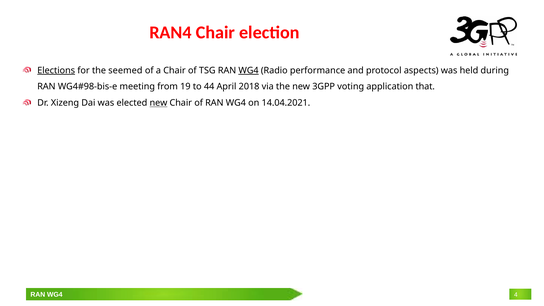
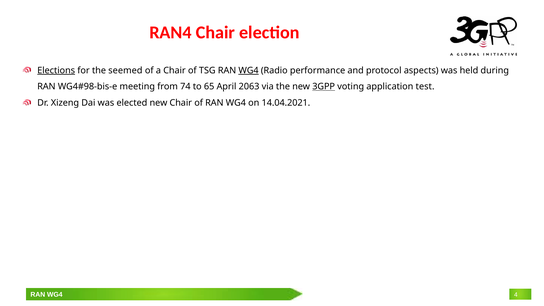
19: 19 -> 74 (185, 87)
44: 44 -> 65 (209, 87)
2018: 2018 -> 2063 (249, 87)
3GPP underline: none -> present (324, 87)
that: that -> test (425, 87)
new underline: present -> none (158, 103)
